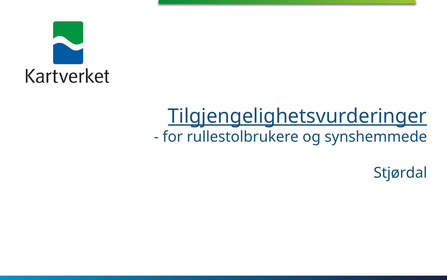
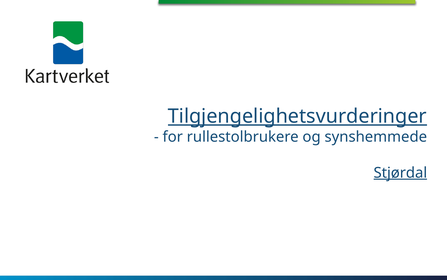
Stjørdal underline: none -> present (400, 172)
